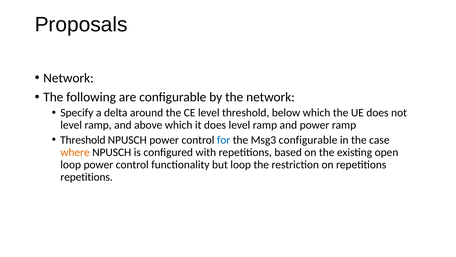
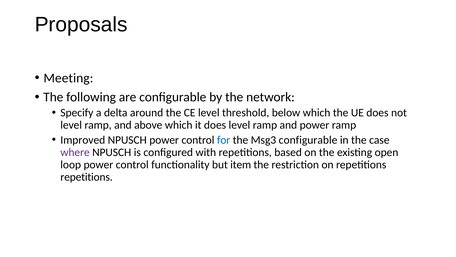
Network: Network -> Meeting (68, 78)
Threshold: Threshold -> Improved (83, 140)
where colour: orange -> purple (75, 152)
but loop: loop -> item (241, 164)
